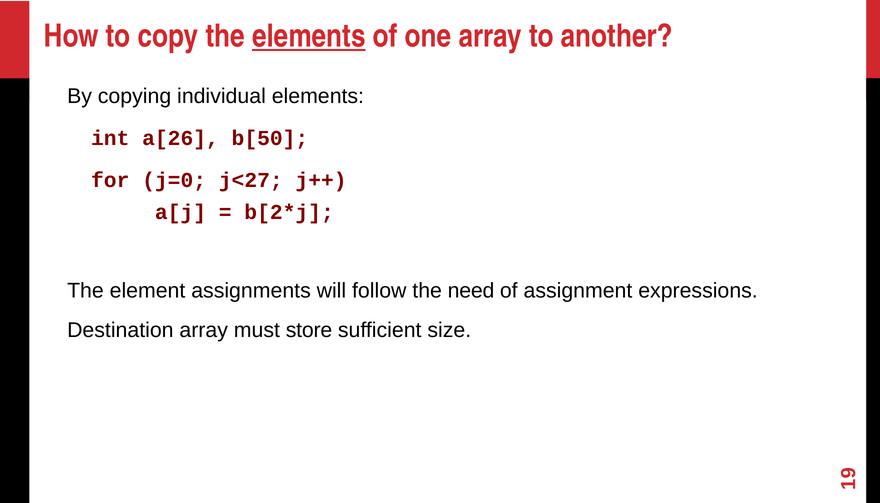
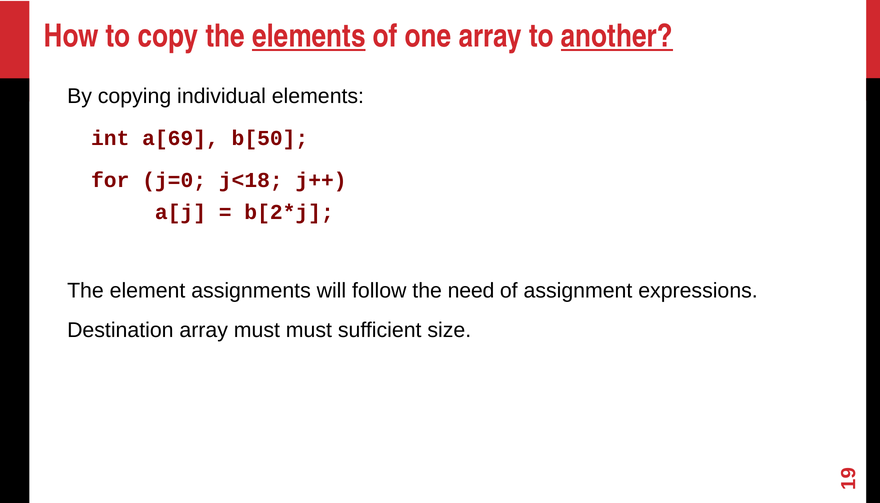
another underline: none -> present (617, 36)
a[26: a[26 -> a[69 (181, 138)
j<27: j<27 -> j<18 (251, 180)
must store: store -> must (309, 330)
